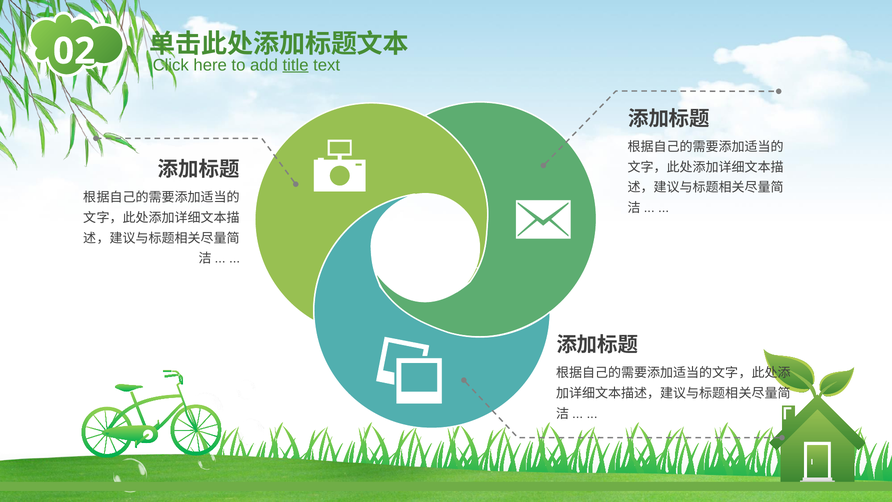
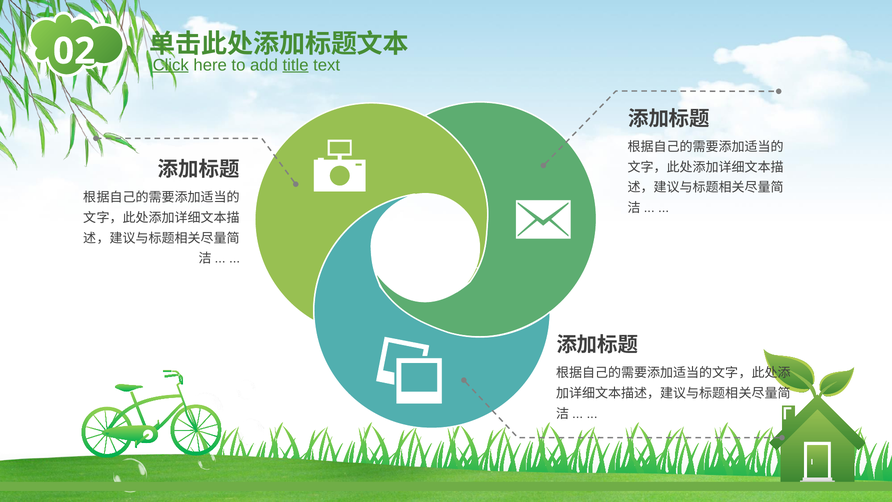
Click underline: none -> present (171, 65)
